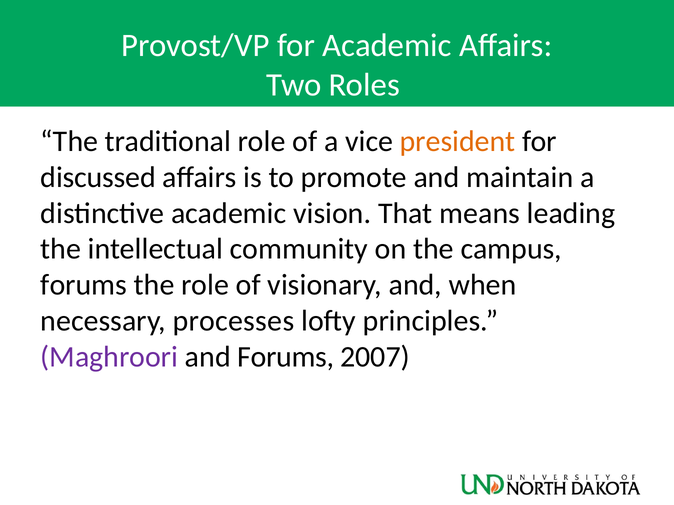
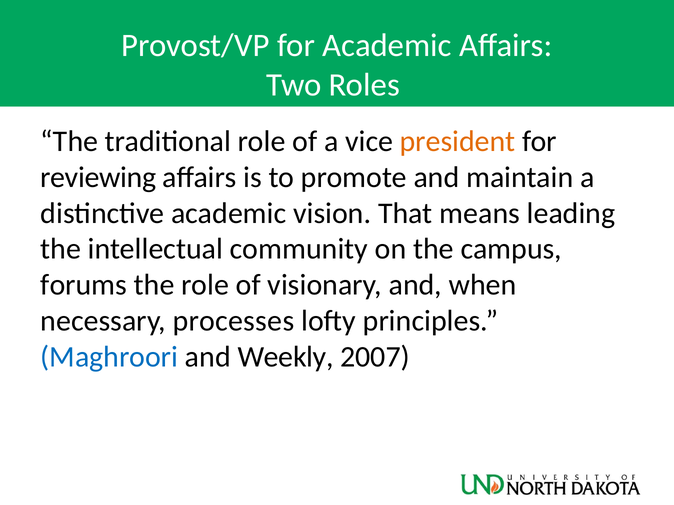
discussed: discussed -> reviewing (98, 177)
Maghroori colour: purple -> blue (109, 357)
and Forums: Forums -> Weekly (286, 357)
